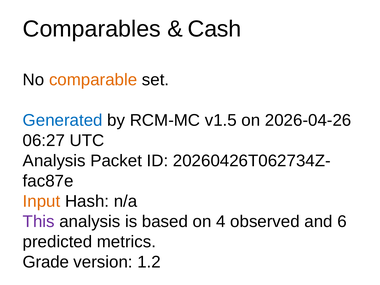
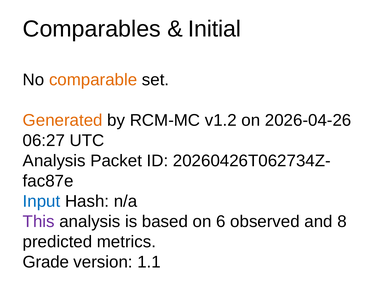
Cash: Cash -> Initial (214, 29)
Generated colour: blue -> orange (63, 120)
v1.5: v1.5 -> v1.2 (221, 120)
Input colour: orange -> blue (42, 201)
4: 4 -> 6 (221, 222)
6: 6 -> 8 (342, 222)
1.2: 1.2 -> 1.1 (149, 262)
